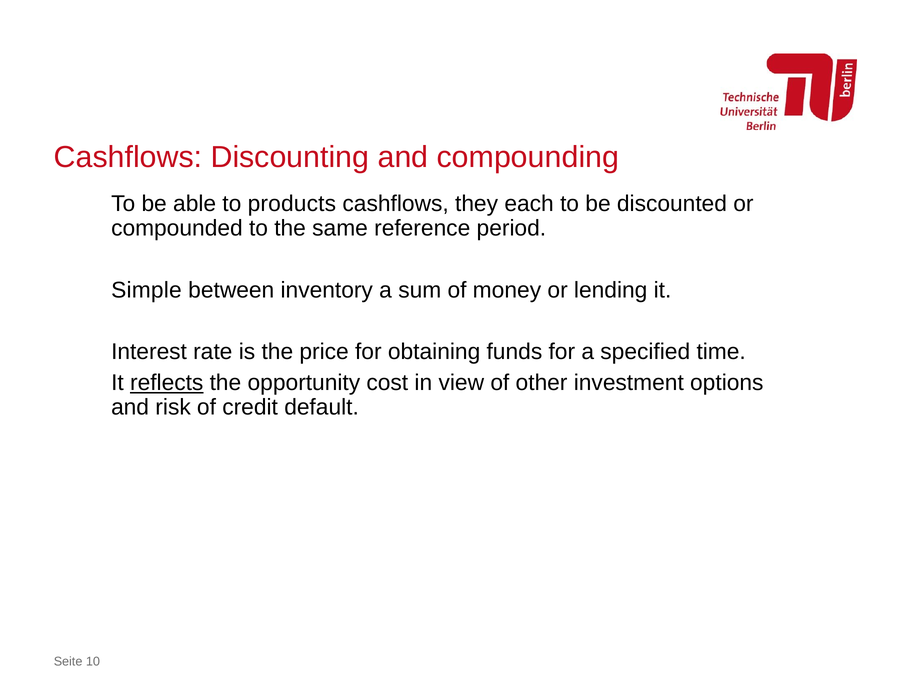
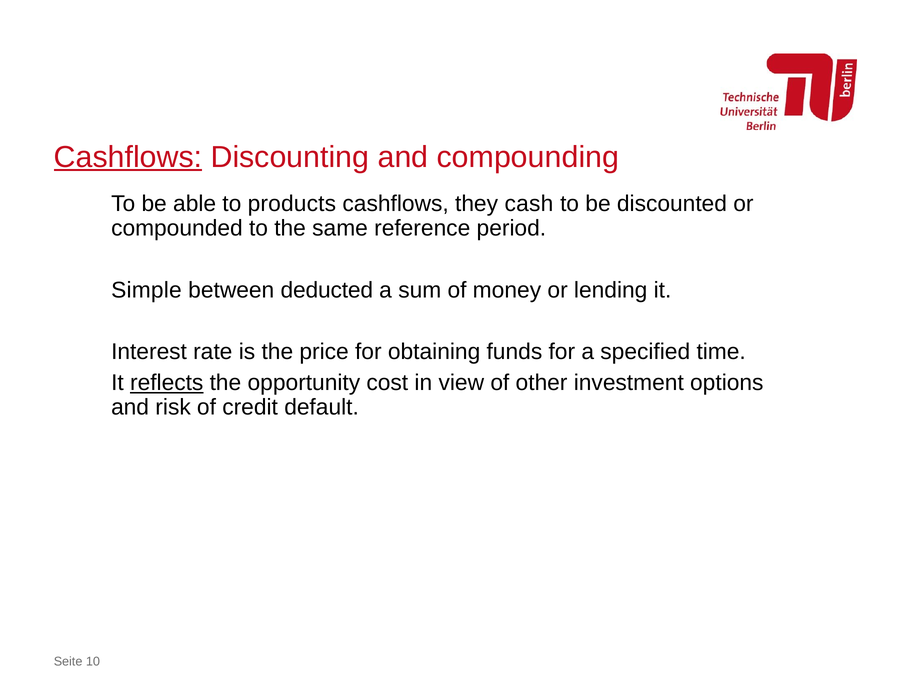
Cashflows underline: none -> present (128, 157)
each: each -> cash (529, 204)
inventory: inventory -> deducted (327, 290)
